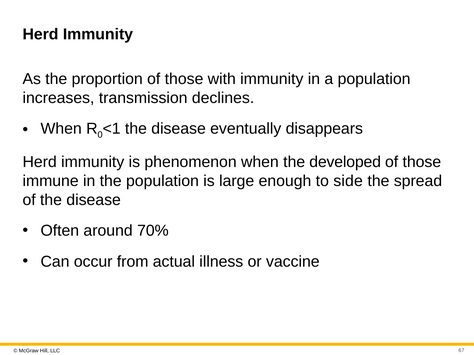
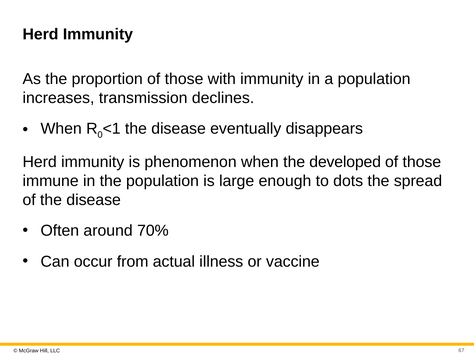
side: side -> dots (348, 181)
